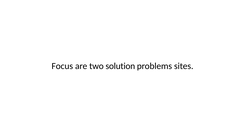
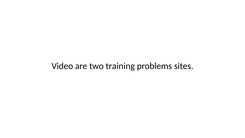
Focus: Focus -> Video (62, 66)
solution: solution -> training (120, 66)
